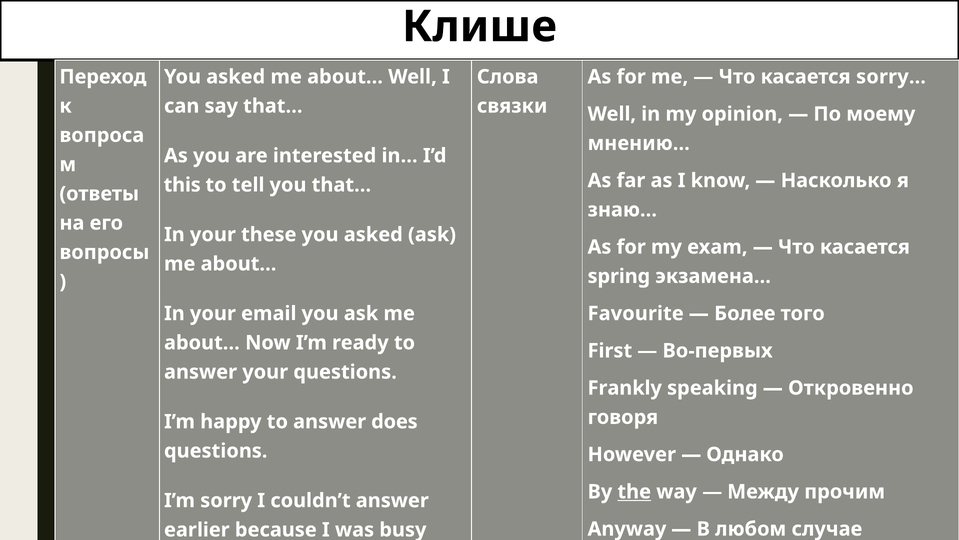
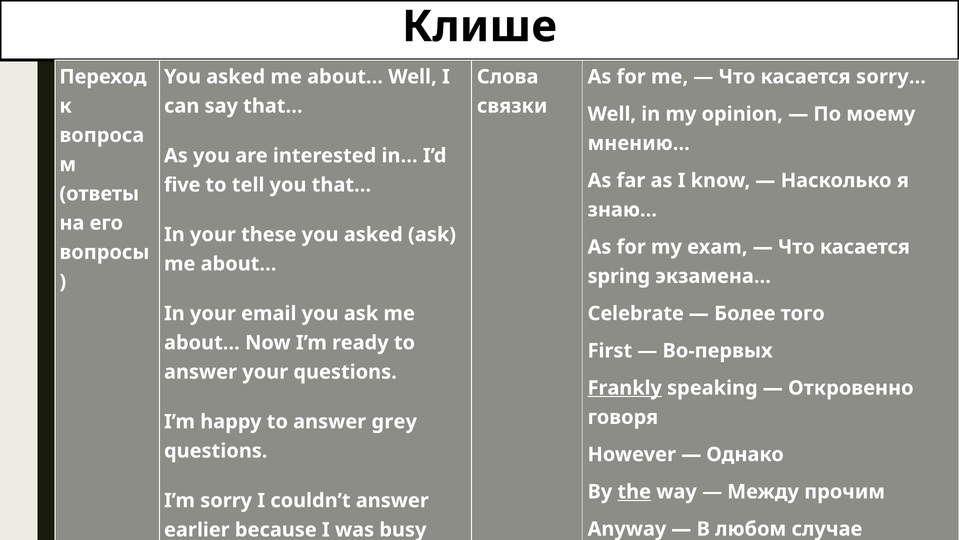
this: this -> five (182, 185)
Favourite: Favourite -> Celebrate (636, 313)
Frankly underline: none -> present (625, 388)
does: does -> grey (394, 421)
